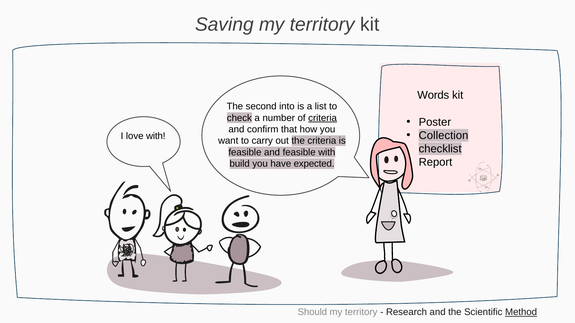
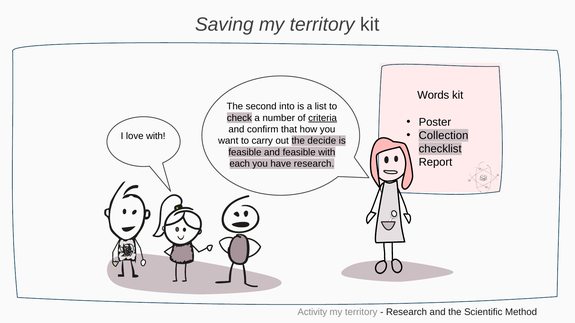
the criteria: criteria -> decide (322, 141)
build: build -> each (240, 164)
have expected: expected -> research (314, 164)
Should: Should -> Activity (312, 313)
Method underline: present -> none (521, 313)
